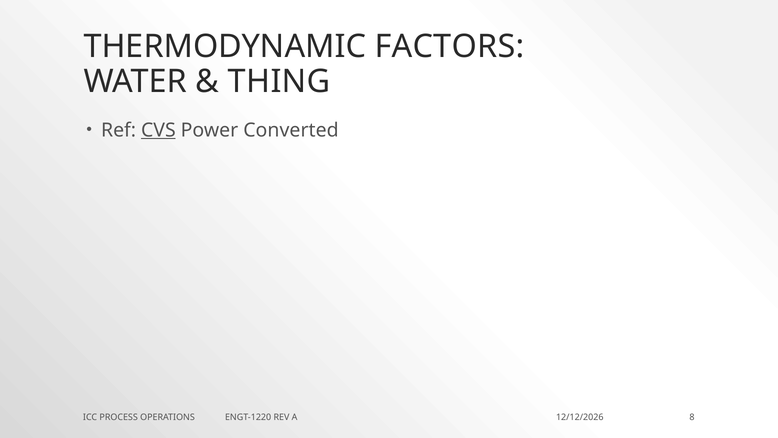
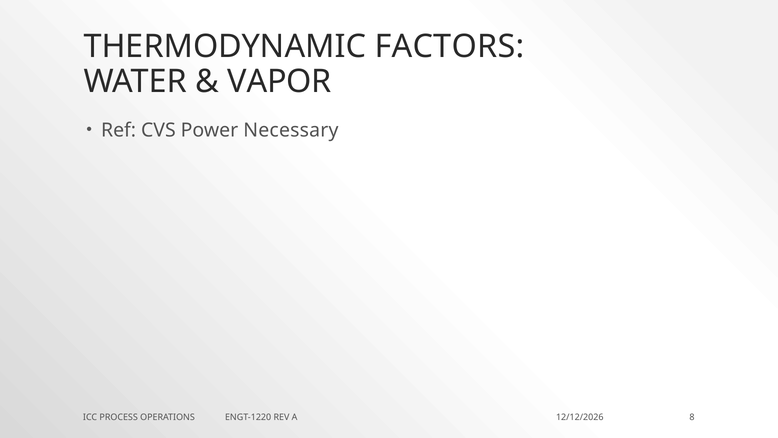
THING: THING -> VAPOR (280, 81)
CVS underline: present -> none (158, 130)
Converted: Converted -> Necessary (291, 130)
